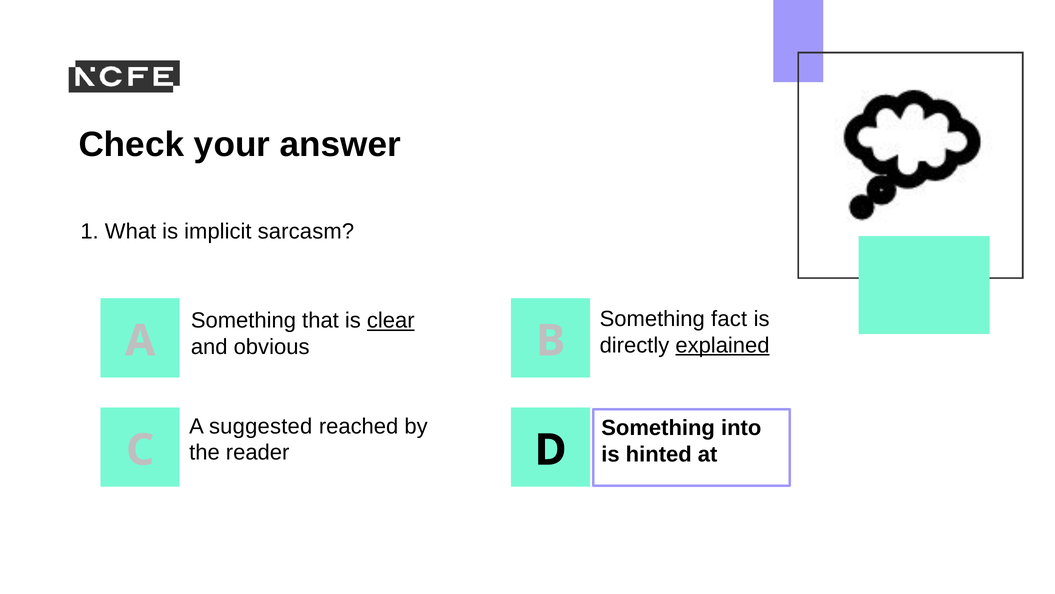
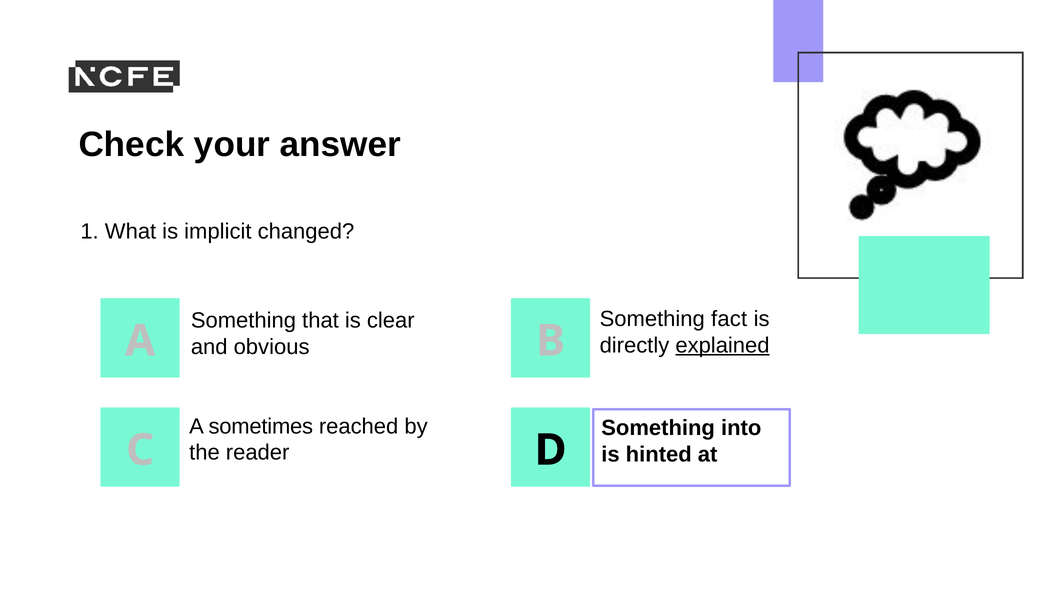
sarcasm: sarcasm -> changed (306, 231)
clear underline: present -> none (391, 320)
suggested: suggested -> sometimes (261, 426)
